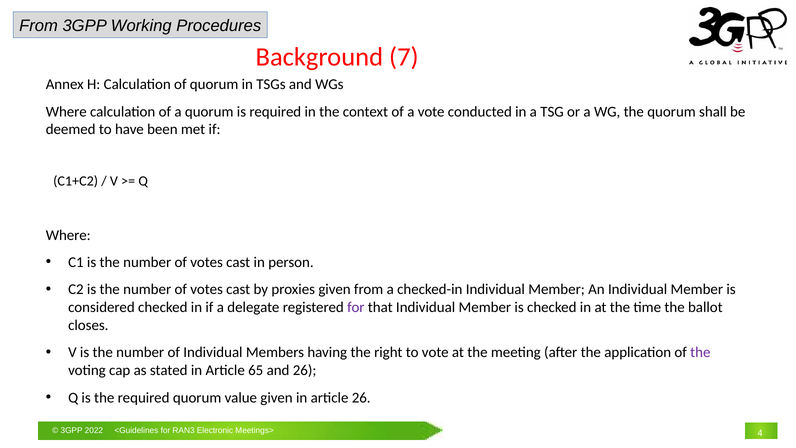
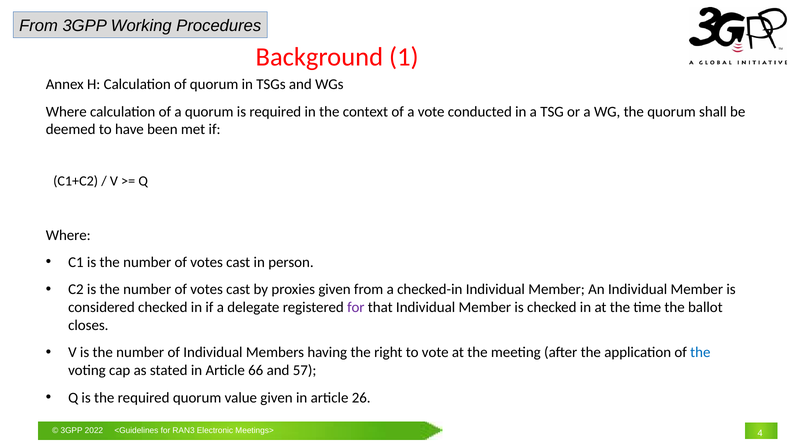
7: 7 -> 1 (404, 57)
the colour: purple -> blue (700, 352)
65: 65 -> 66 (256, 370)
and 26: 26 -> 57 (305, 370)
